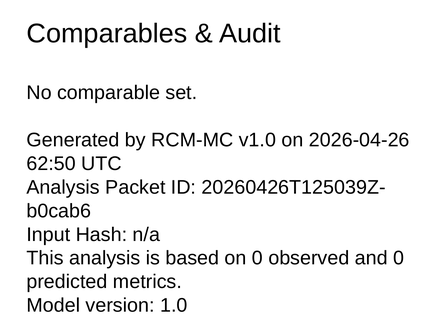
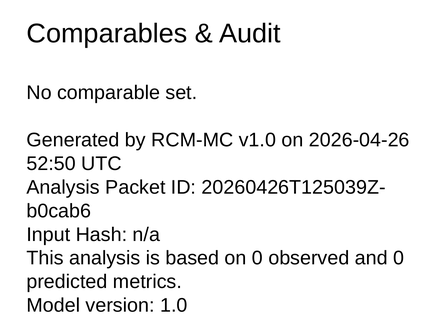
62:50: 62:50 -> 52:50 (51, 164)
